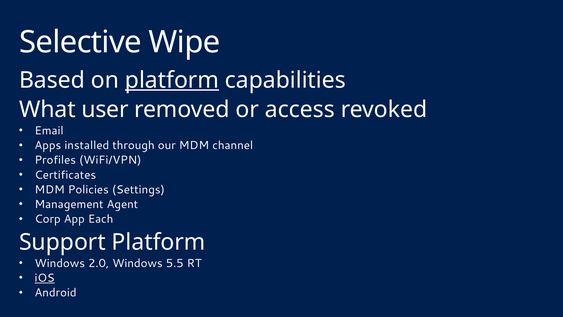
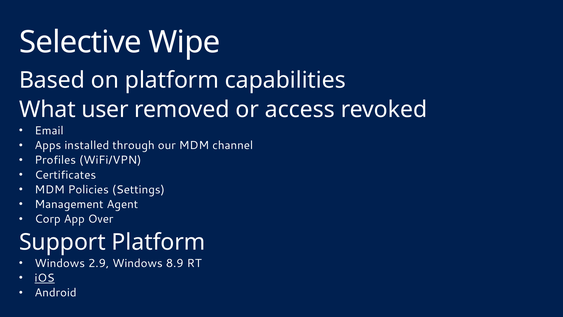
platform underline: present -> none (172, 80)
Each: Each -> Over (101, 219)
2.0: 2.0 -> 2.9 (99, 263)
5.5: 5.5 -> 8.9 (175, 263)
